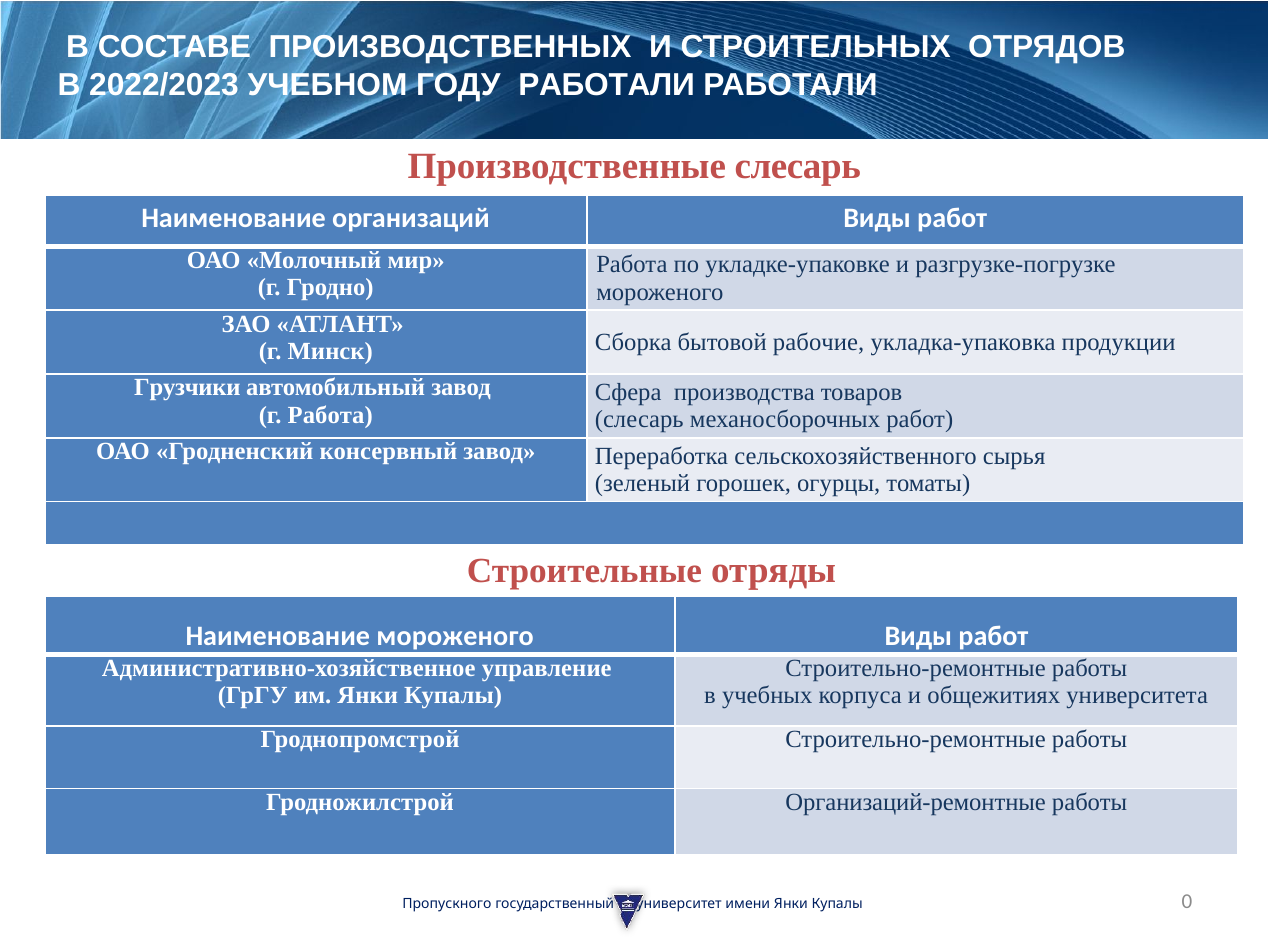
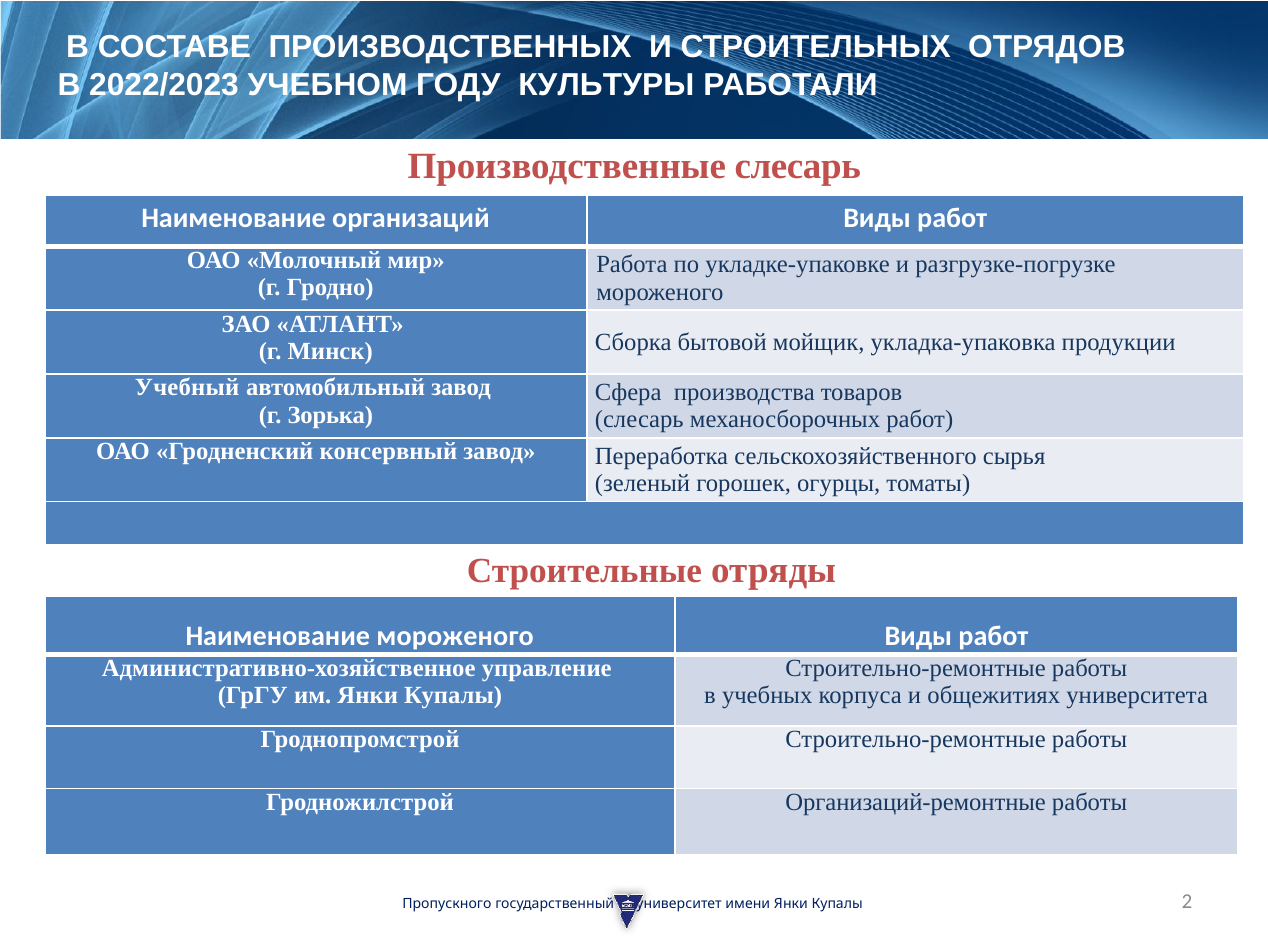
ГОДУ РАБОТАЛИ: РАБОТАЛИ -> КУЛЬТУРЫ (606, 85)
рабочие: рабочие -> мойщик (819, 342)
Грузчики: Грузчики -> Учебный (187, 388)
г Работа: Работа -> Зорька (330, 415)
0: 0 -> 2 (1187, 902)
